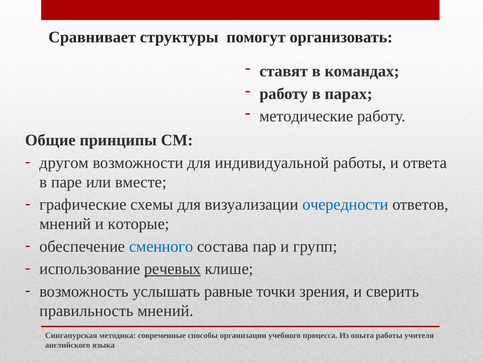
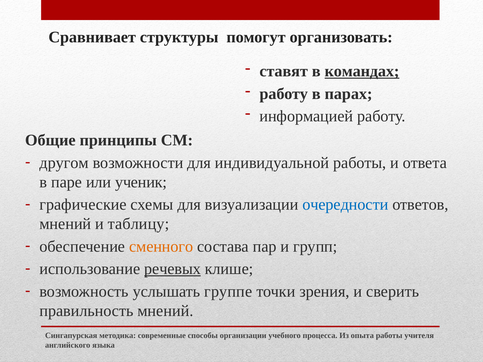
командах underline: none -> present (362, 71)
методические: методические -> информацией (306, 116)
вместе: вместе -> ученик (141, 182)
которые: которые -> таблицу (139, 224)
сменного colour: blue -> orange (161, 247)
равные: равные -> группе (228, 292)
